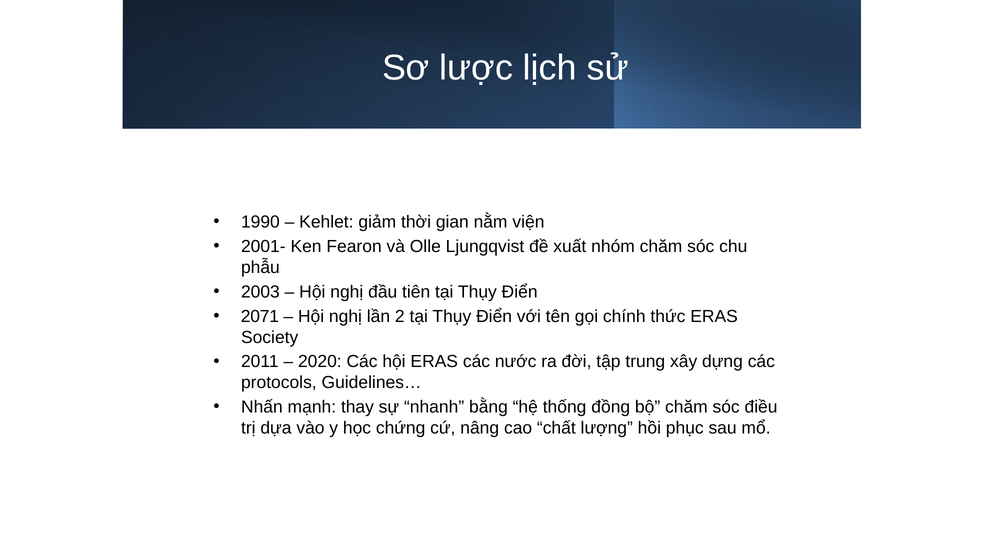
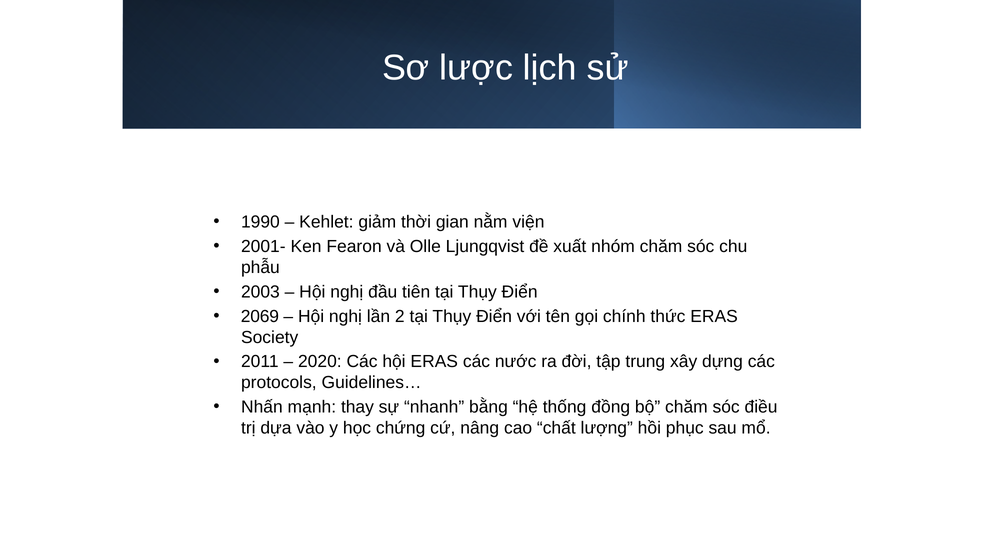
2071: 2071 -> 2069 (260, 316)
